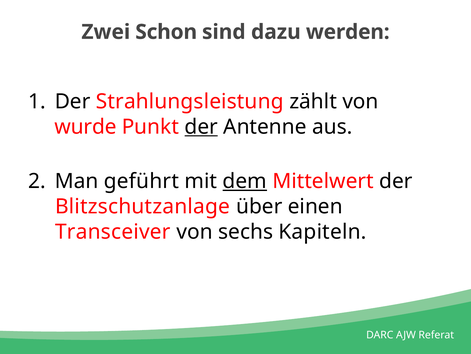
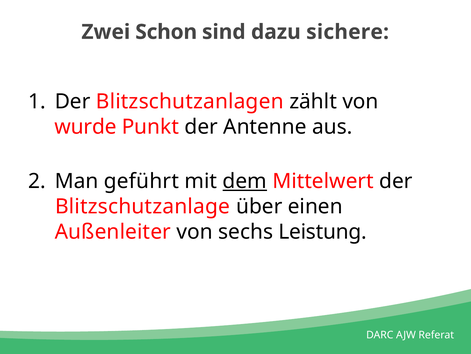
werden: werden -> sichere (348, 32)
Strahlungsleistung: Strahlungsleistung -> Blitzschutzanlagen (190, 101)
der underline: present -> none (201, 127)
Transceiver: Transceiver -> Außenleiter (113, 231)
Kapiteln: Kapiteln -> Leistung (323, 231)
